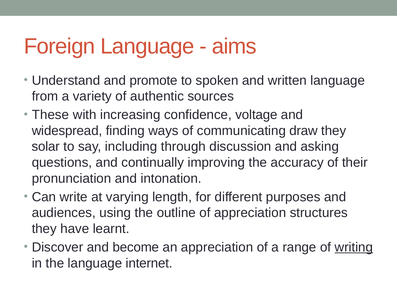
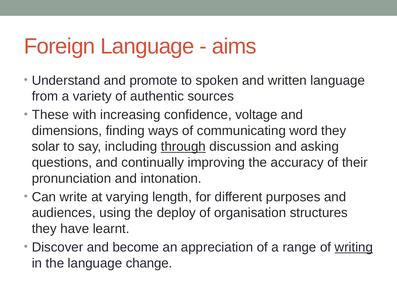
widespread: widespread -> dimensions (67, 131)
draw: draw -> word (304, 131)
through underline: none -> present (183, 146)
outline: outline -> deploy (176, 213)
of appreciation: appreciation -> organisation (250, 213)
internet: internet -> change (149, 263)
